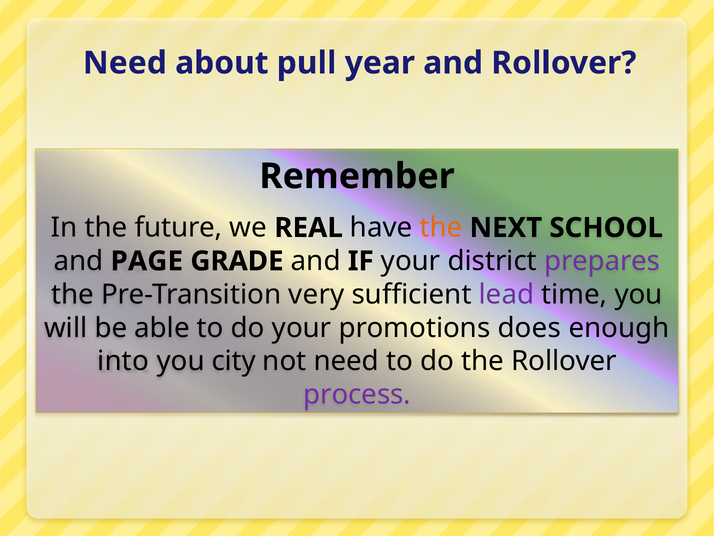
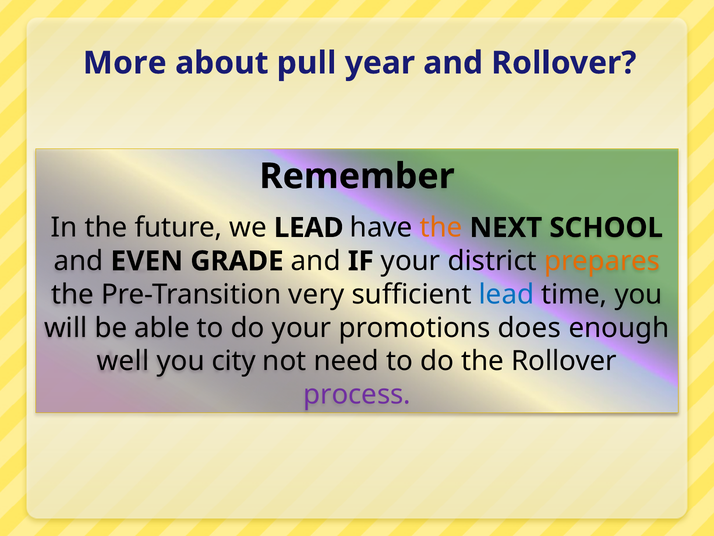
Need: Need -> More (125, 63)
we REAL: REAL -> LEAD (309, 228)
PAGE: PAGE -> EVEN (147, 261)
prepares colour: purple -> orange (602, 261)
lead colour: purple -> blue (506, 294)
into: into -> well (123, 361)
